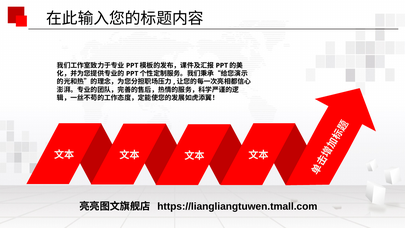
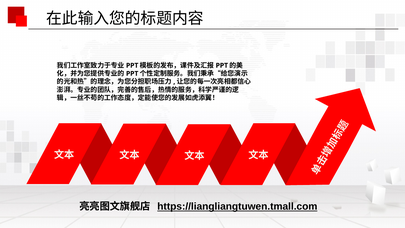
https://liangliangtuwen.tmall.com underline: none -> present (237, 206)
